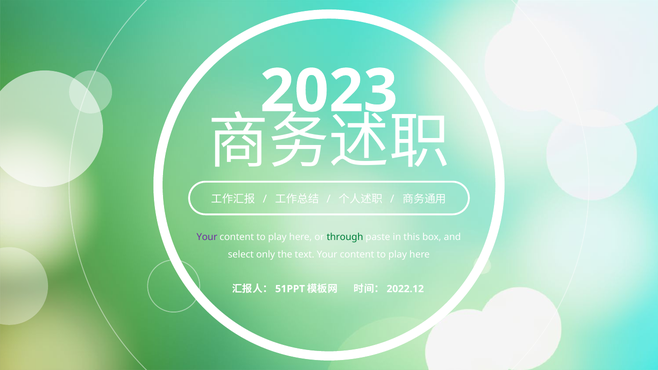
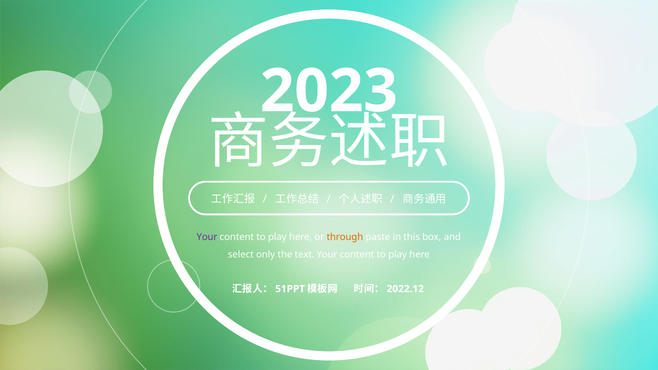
through colour: green -> orange (345, 237)
